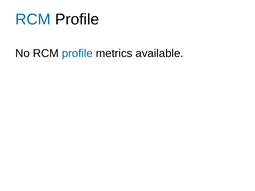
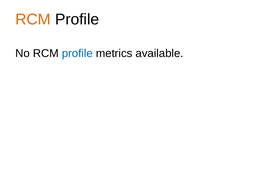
RCM colour: blue -> orange (33, 19)
